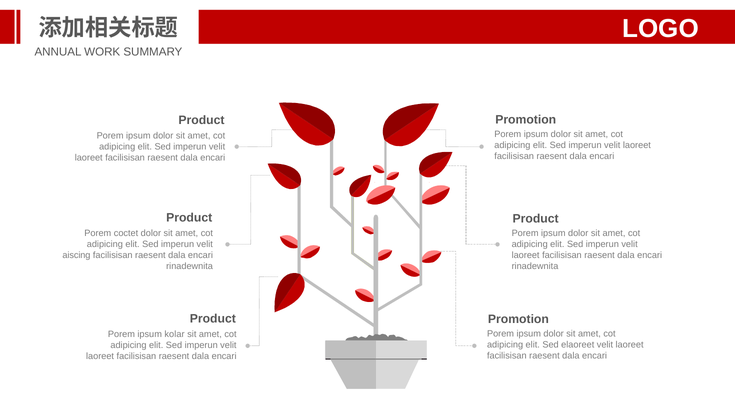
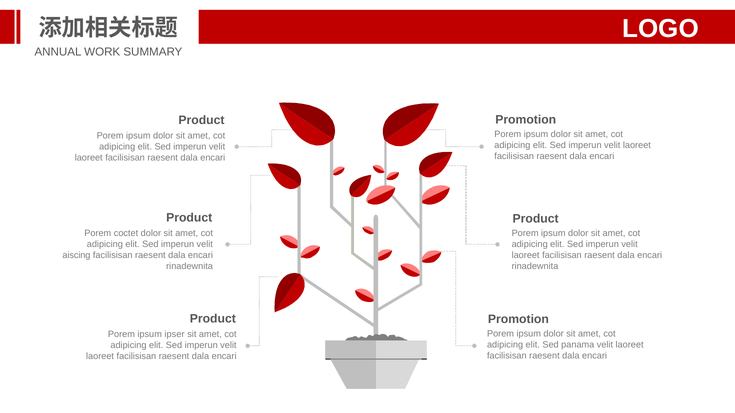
kolar: kolar -> ipser (175, 335)
elaoreet: elaoreet -> panama (578, 345)
